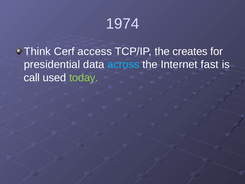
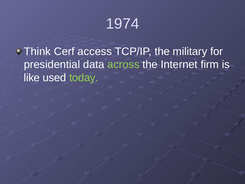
creates: creates -> military (190, 51)
across colour: light blue -> light green (123, 64)
fast: fast -> firm (210, 64)
call: call -> like (32, 78)
